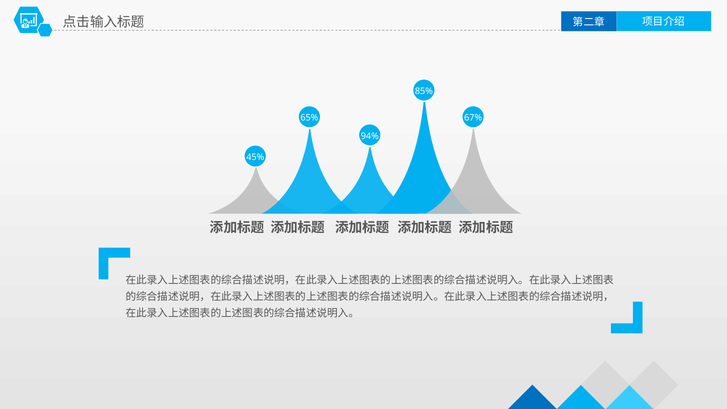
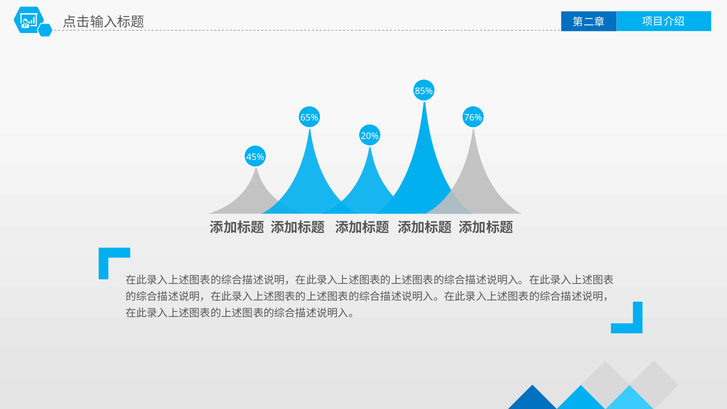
67%: 67% -> 76% (473, 118)
94%: 94% -> 20% (370, 136)
